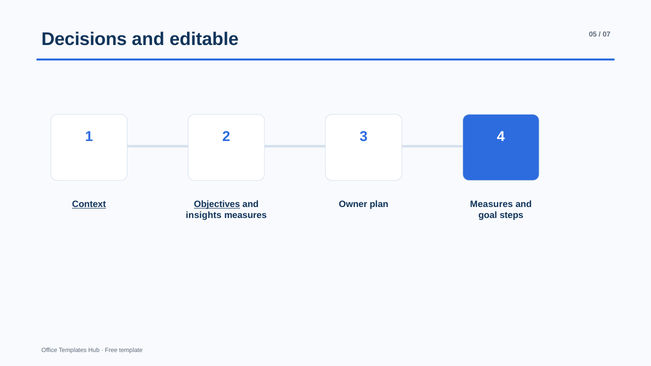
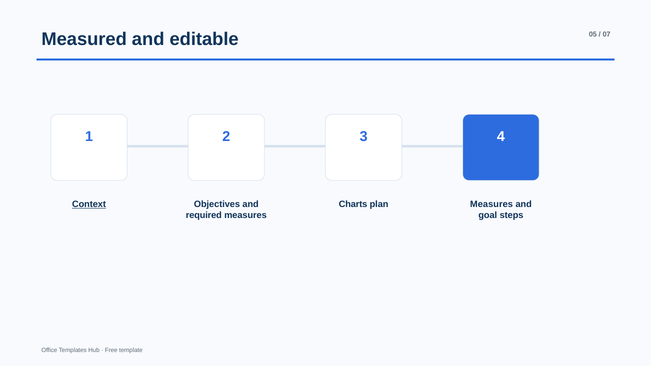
Decisions: Decisions -> Measured (84, 39)
Objectives underline: present -> none (217, 204)
Owner: Owner -> Charts (353, 204)
insights: insights -> required (204, 215)
